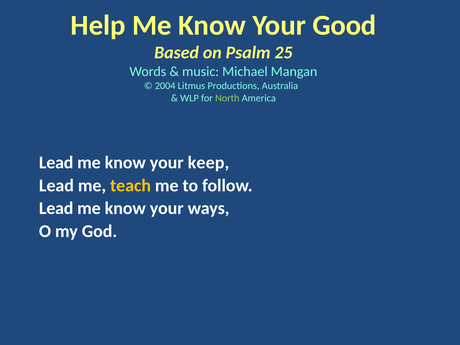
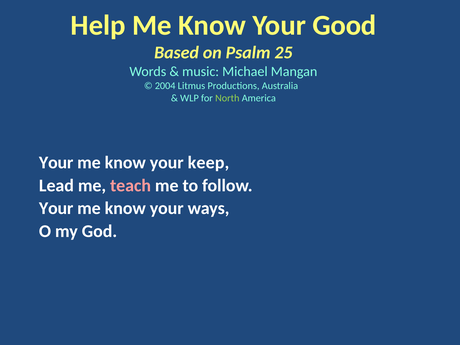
Lead: Lead -> Your (56, 163)
teach colour: yellow -> pink (131, 185)
Lead: Lead -> Your (56, 208)
